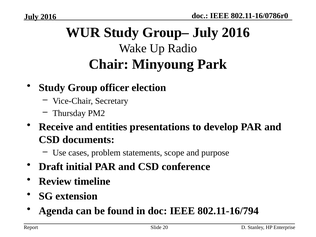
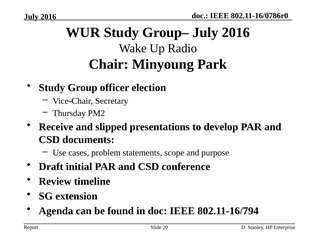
entities: entities -> slipped (111, 127)
